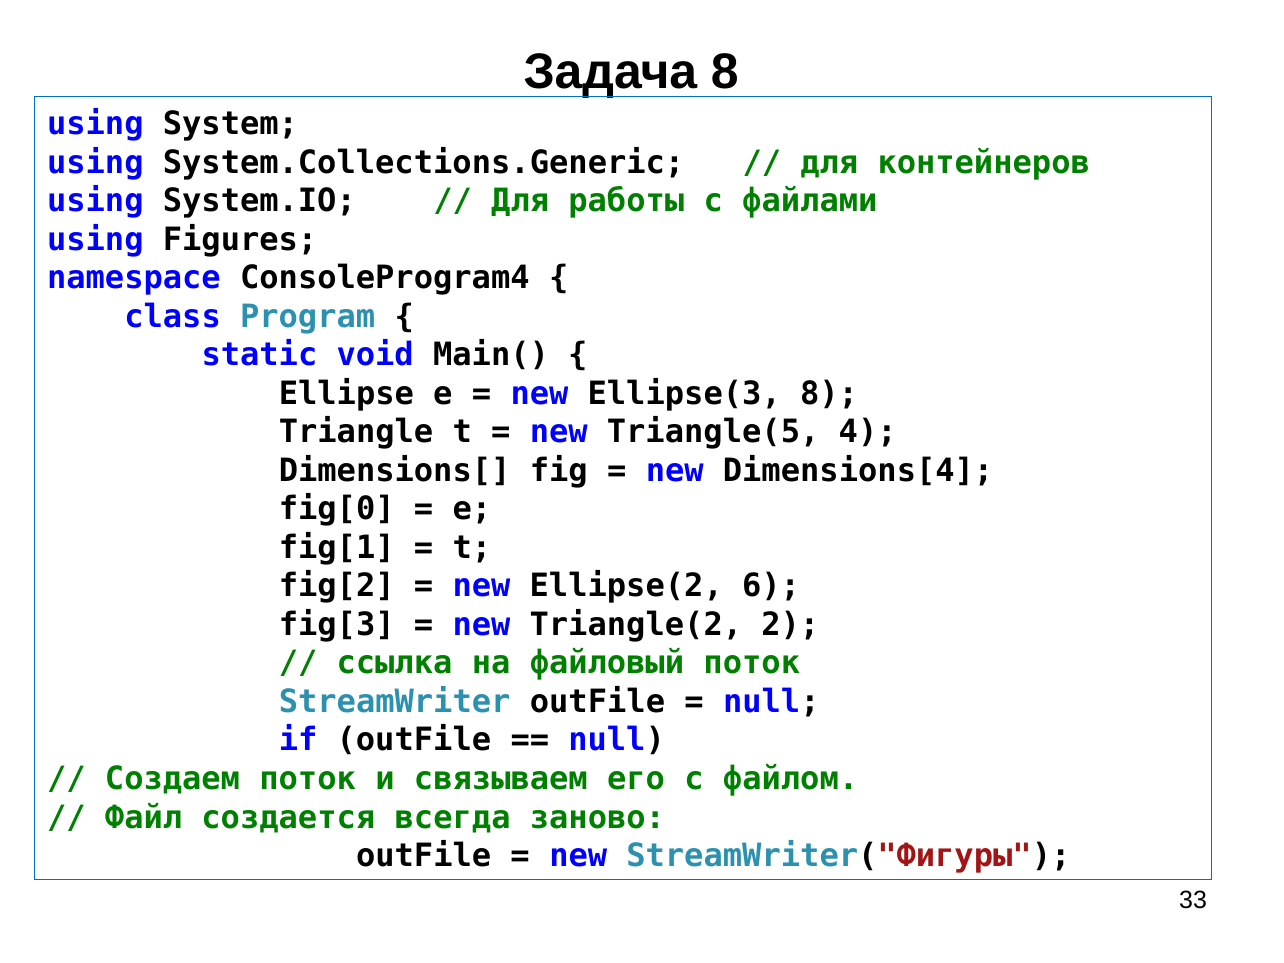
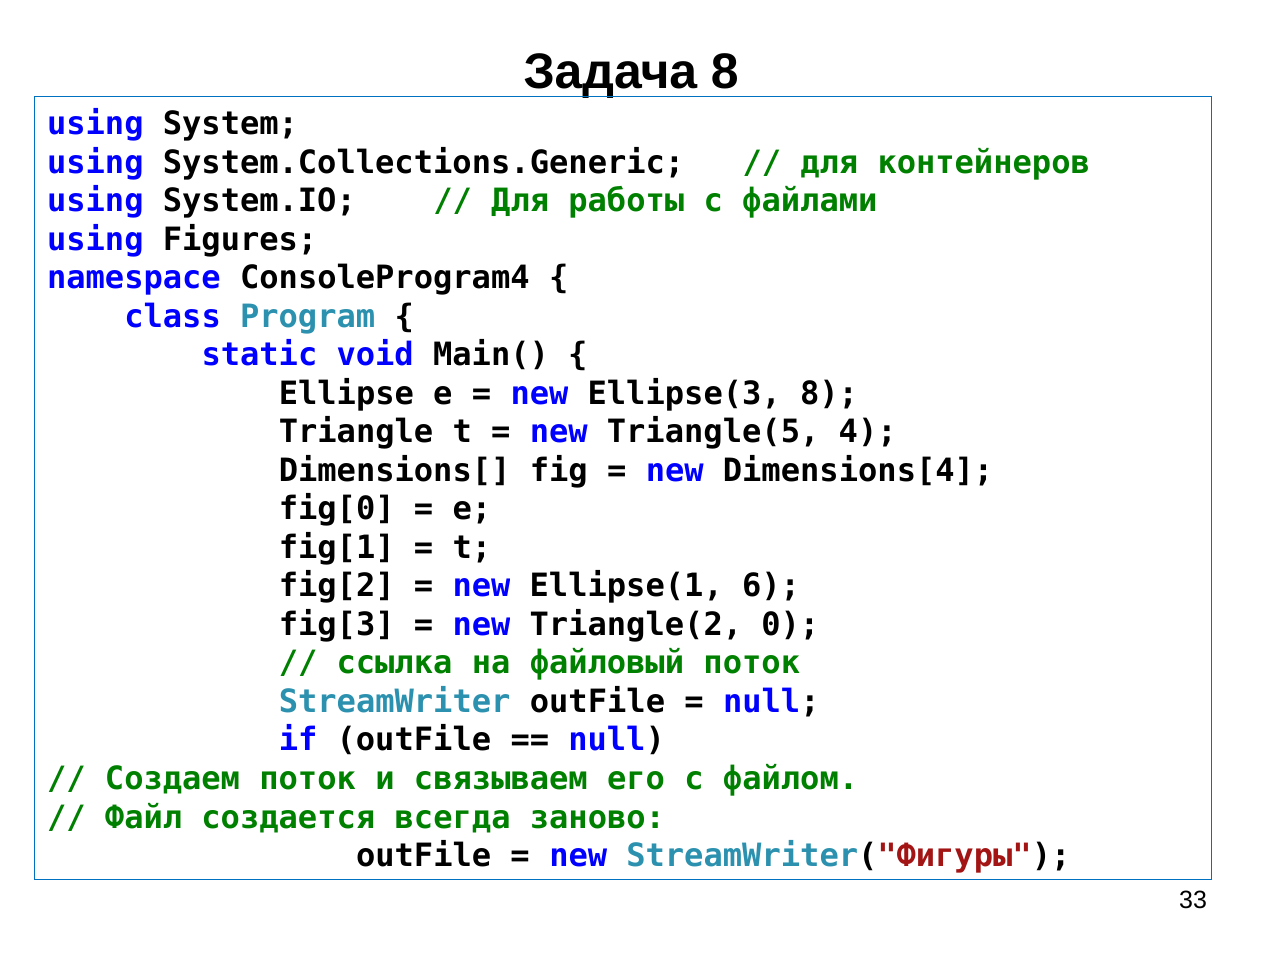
Ellipse(2: Ellipse(2 -> Ellipse(1 (626, 586)
2: 2 -> 0 (790, 625)
